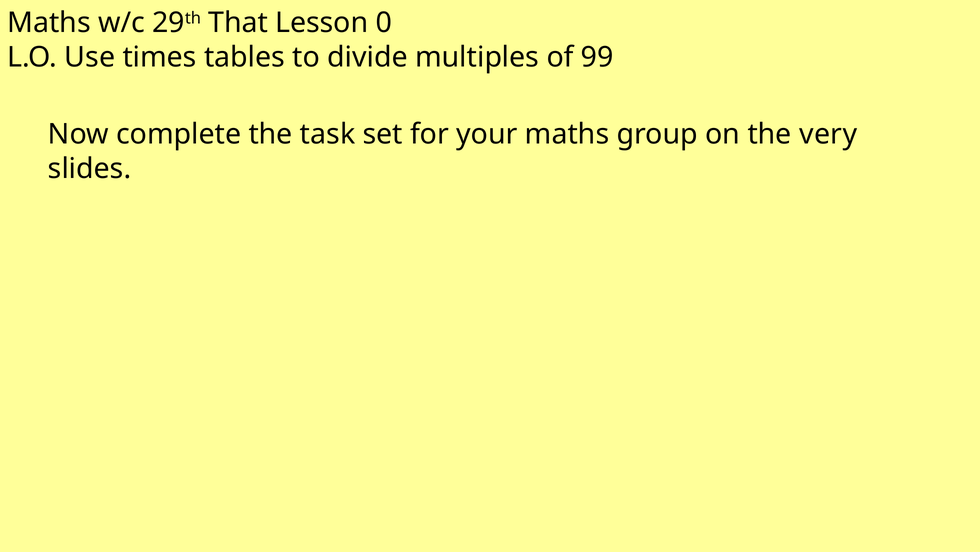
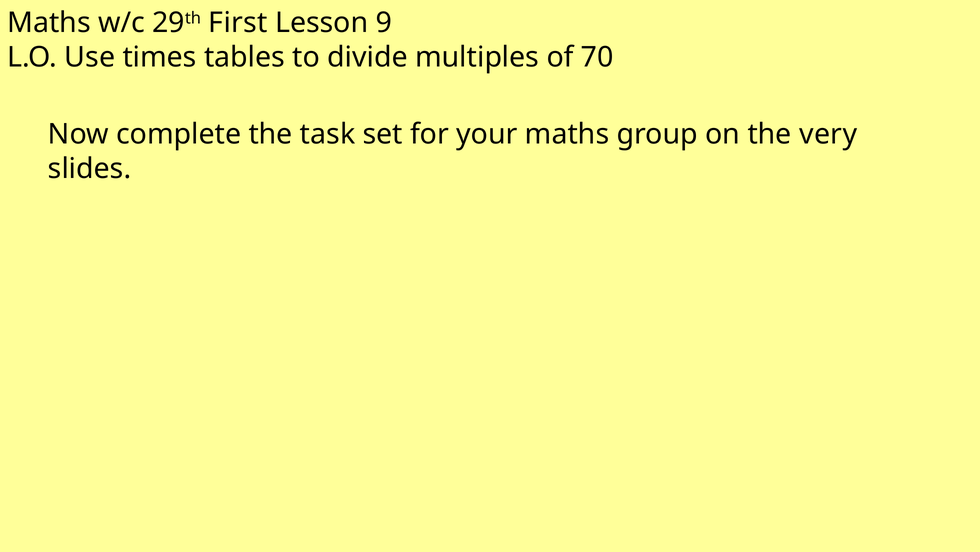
That: That -> First (238, 23)
0: 0 -> 9 (384, 23)
99: 99 -> 70 (597, 57)
